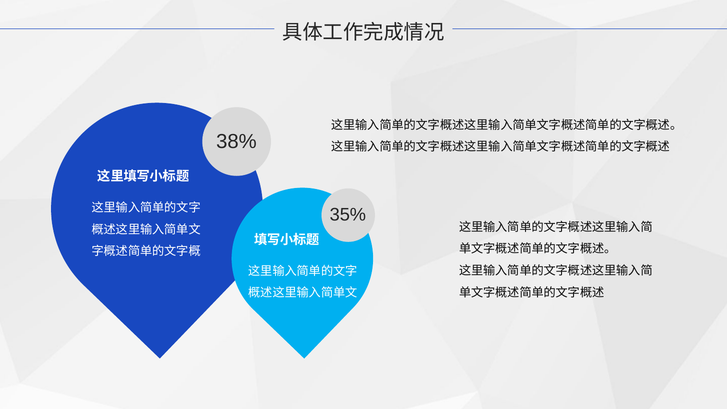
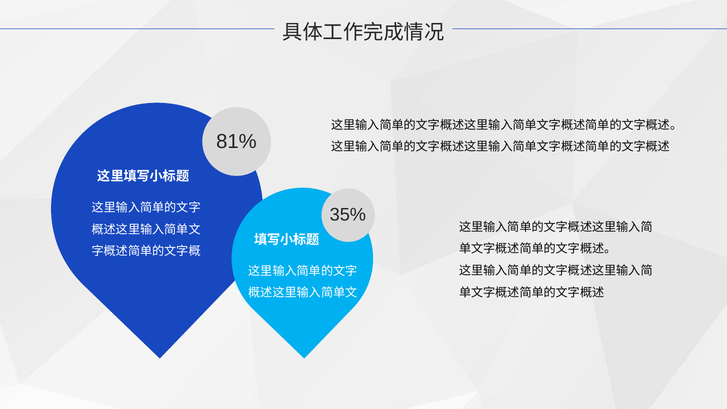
38%: 38% -> 81% (236, 141)
